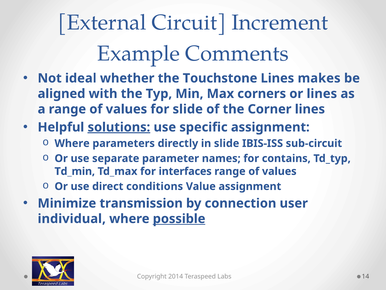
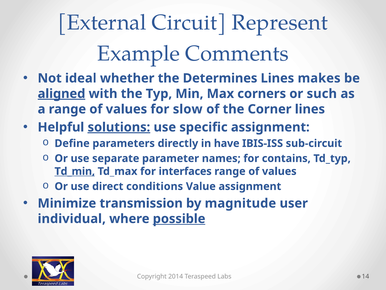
Increment: Increment -> Represent (280, 22)
Touchstone: Touchstone -> Determines (220, 78)
aligned underline: none -> present (61, 94)
or lines: lines -> such (322, 94)
for slide: slide -> slow (188, 109)
Where: Where -> Define (72, 143)
in slide: slide -> have (227, 143)
Td_min underline: none -> present (75, 171)
connection: connection -> magnitude (240, 203)
